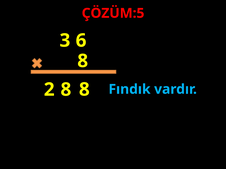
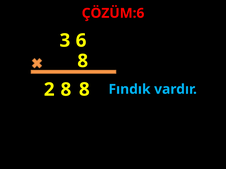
ÇÖZÜM:5: ÇÖZÜM:5 -> ÇÖZÜM:6 (113, 13)
